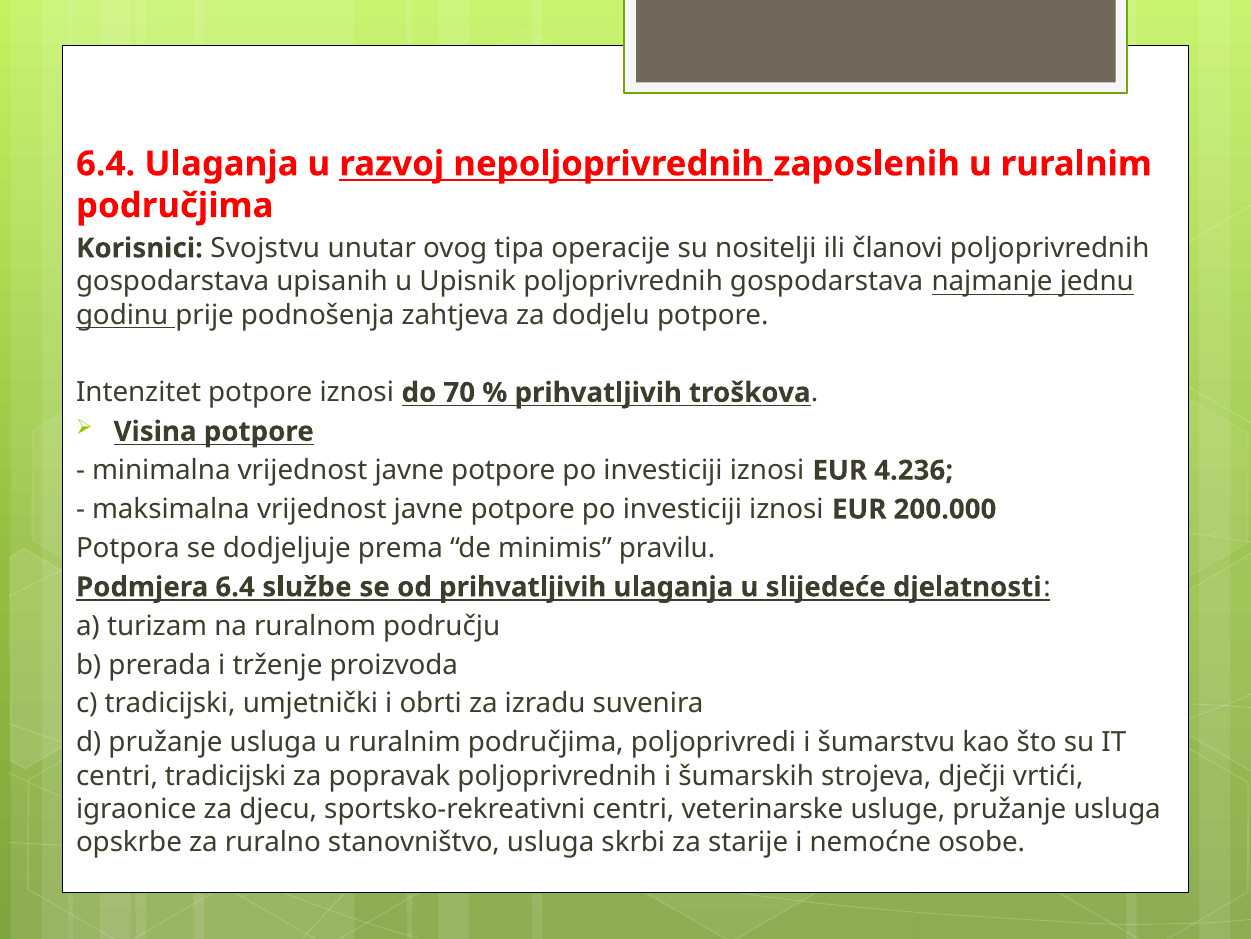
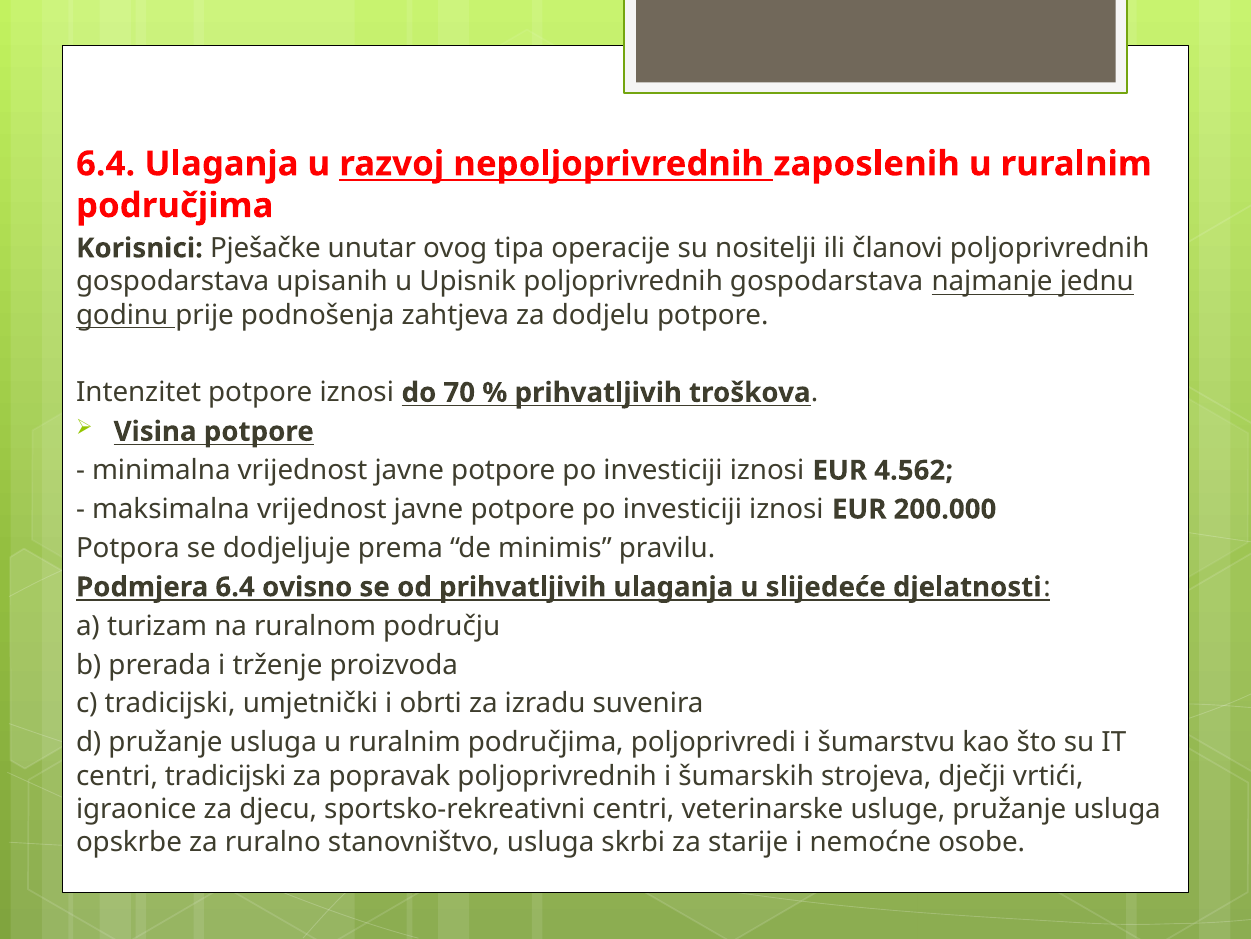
Svojstvu: Svojstvu -> Pješačke (265, 248)
4.236: 4.236 -> 4.562 (914, 470)
službe: službe -> ovisno (307, 587)
